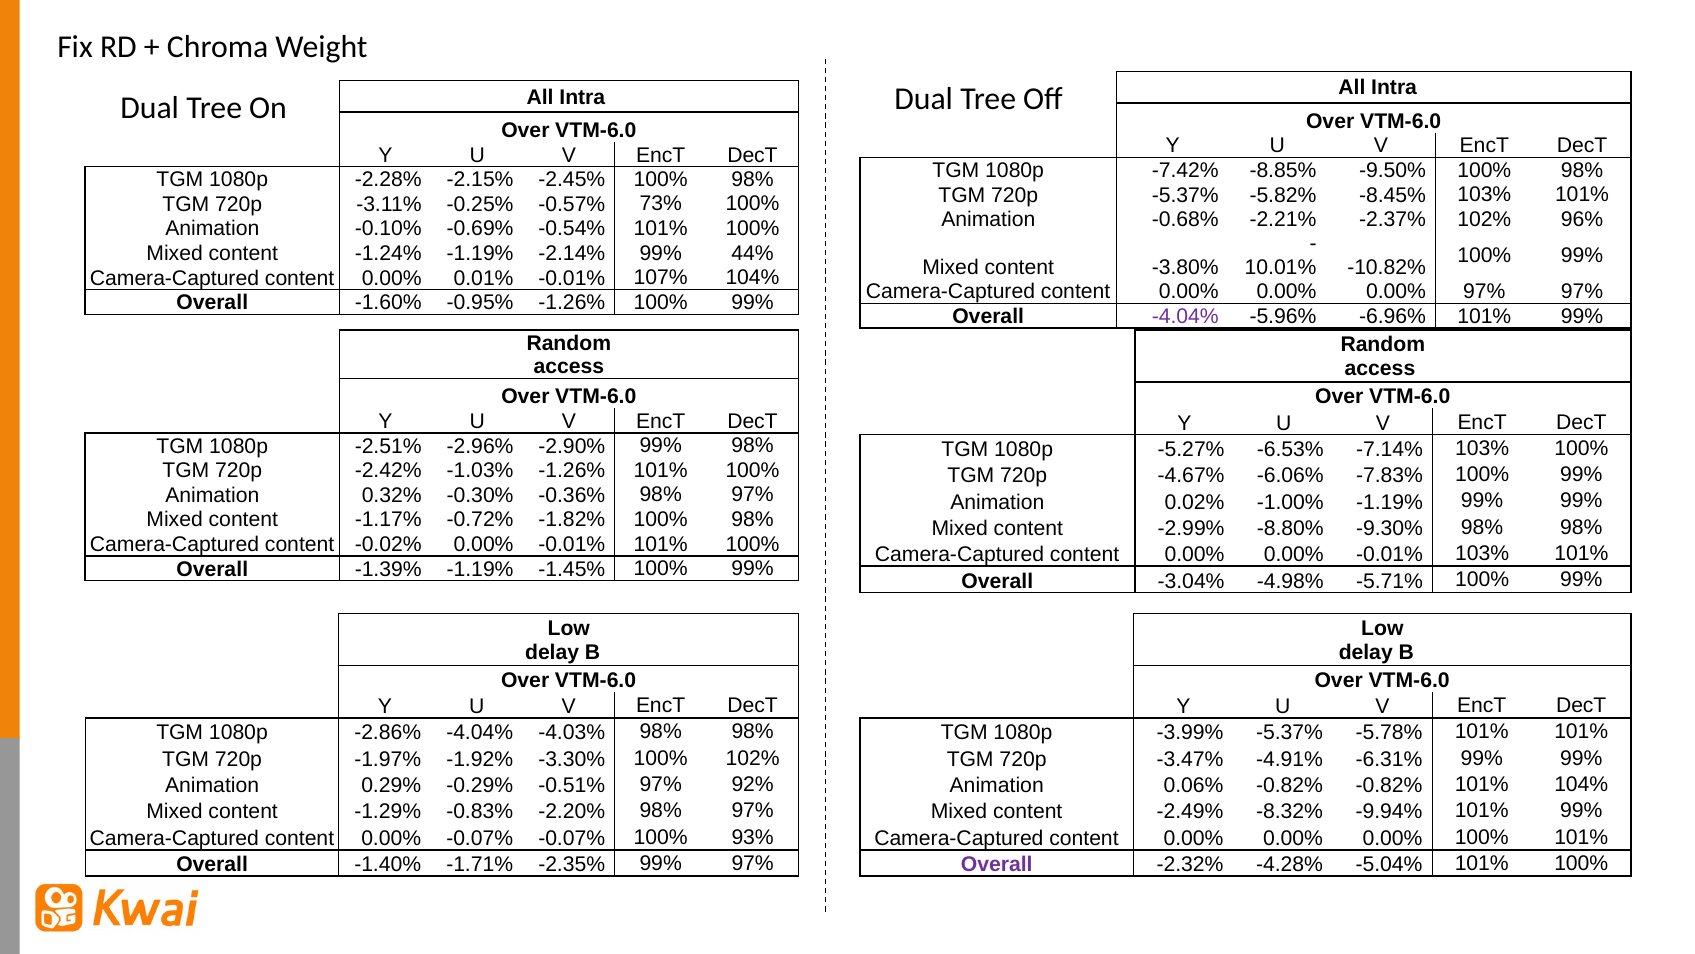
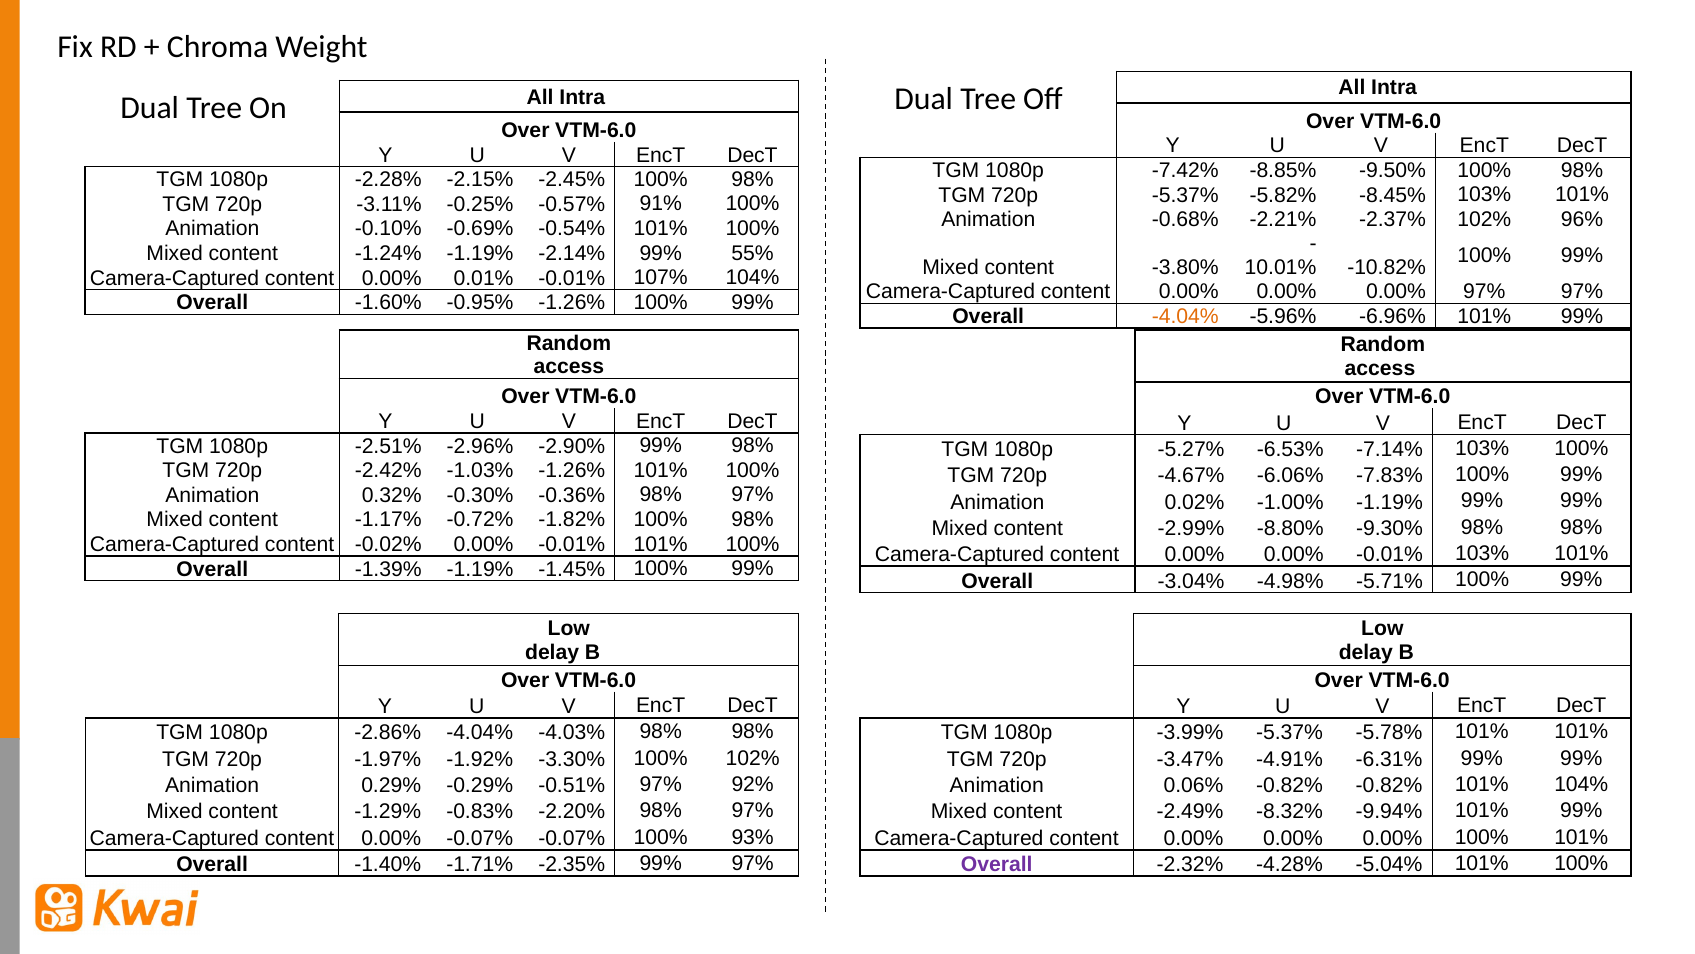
73%: 73% -> 91% (661, 204)
44%: 44% -> 55% (753, 253)
-4.04% colour: purple -> orange (1185, 316)
